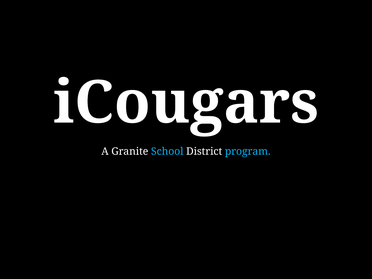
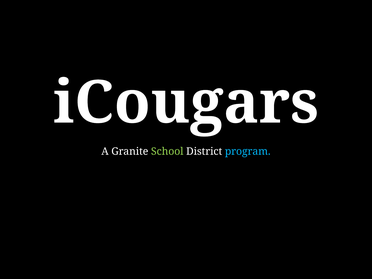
School colour: light blue -> light green (167, 151)
